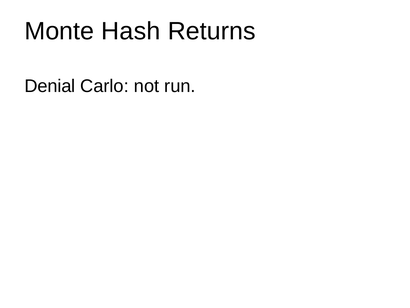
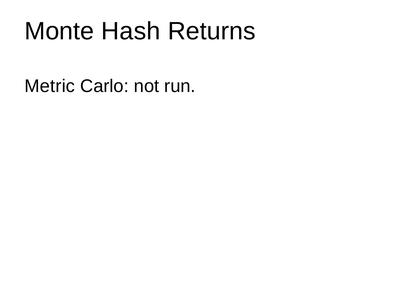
Denial: Denial -> Metric (50, 86)
